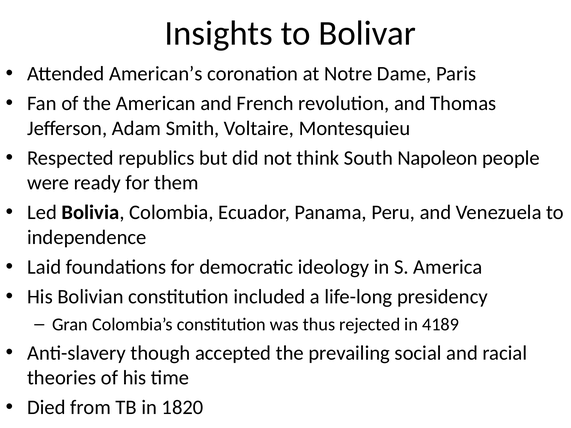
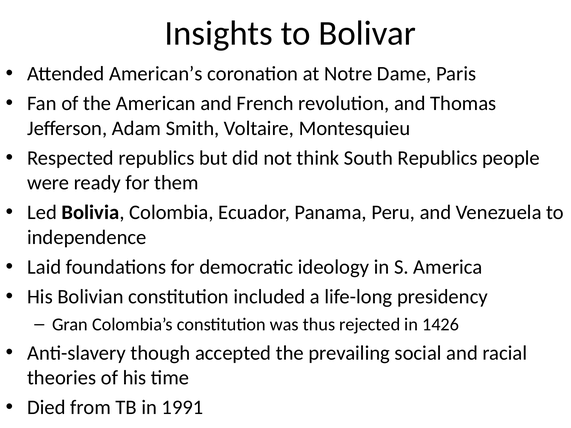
South Napoleon: Napoleon -> Republics (438, 158)
4189: 4189 -> 1426 (441, 325)
1820: 1820 -> 1991 (183, 408)
